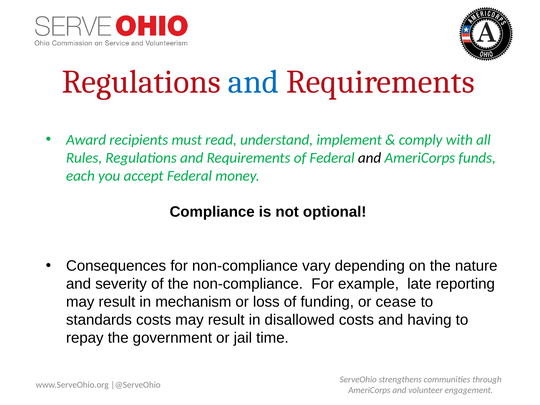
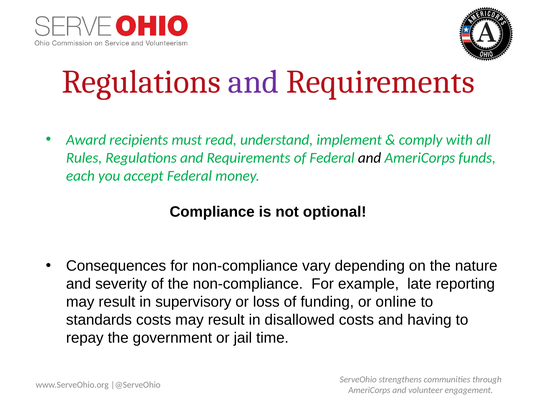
and colour: blue -> purple (253, 82)
mechanism: mechanism -> supervisory (193, 302)
cease: cease -> online (396, 302)
